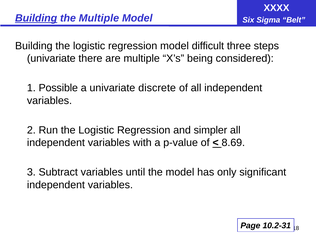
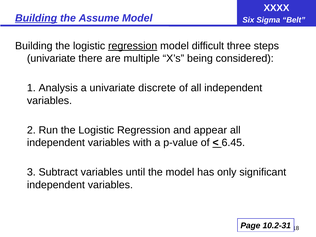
the Multiple: Multiple -> Assume (99, 18)
regression underline: none -> present (133, 46)
Possible: Possible -> Analysis (58, 88)
simpler: simpler -> appear (210, 130)
8.69: 8.69 -> 6.45 (233, 143)
